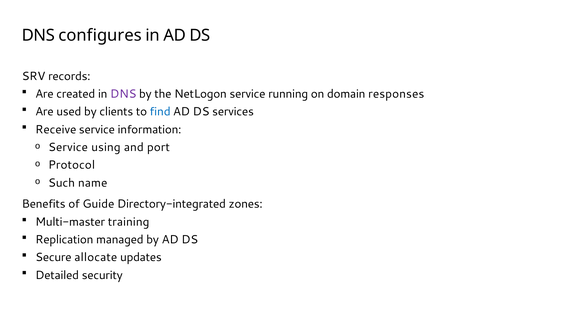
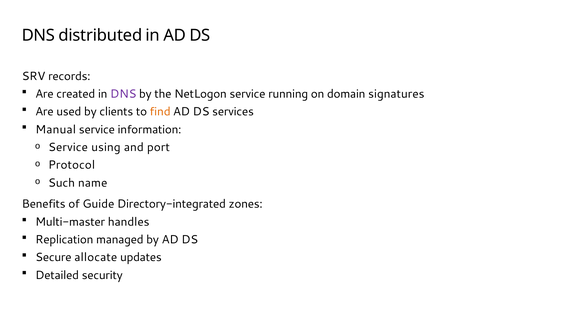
configures: configures -> distributed (100, 35)
responses: responses -> signatures (396, 94)
find colour: blue -> orange (160, 112)
Receive: Receive -> Manual (56, 130)
training: training -> handles (129, 222)
